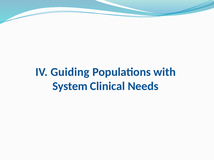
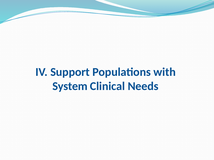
Guiding: Guiding -> Support (70, 72)
